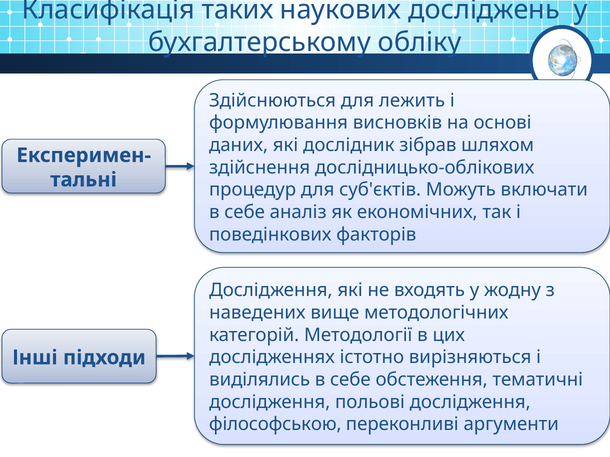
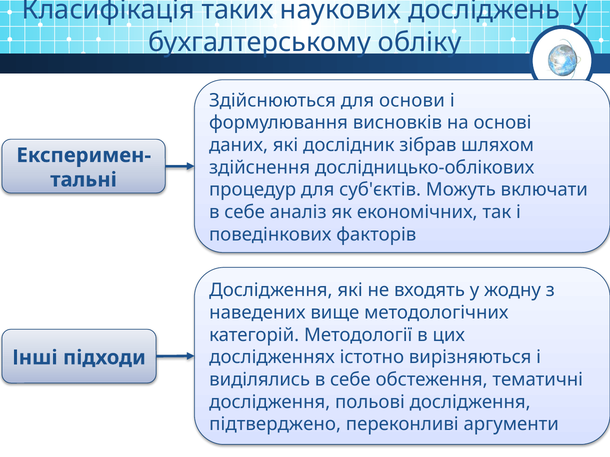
лежить: лежить -> основи (412, 101)
філософською: філософською -> підтверджено (275, 425)
